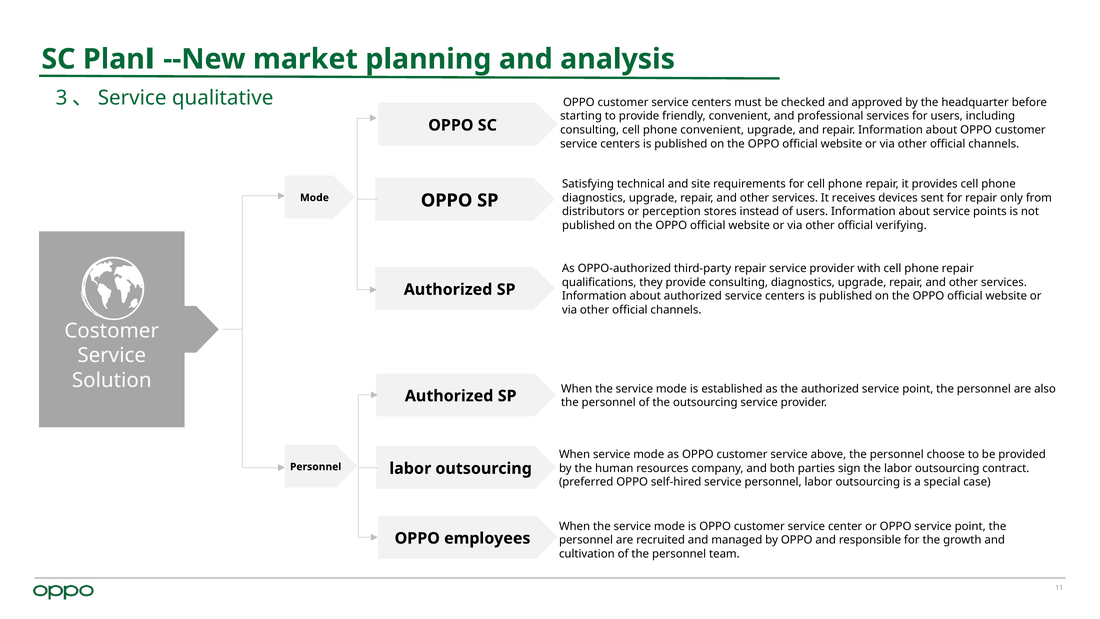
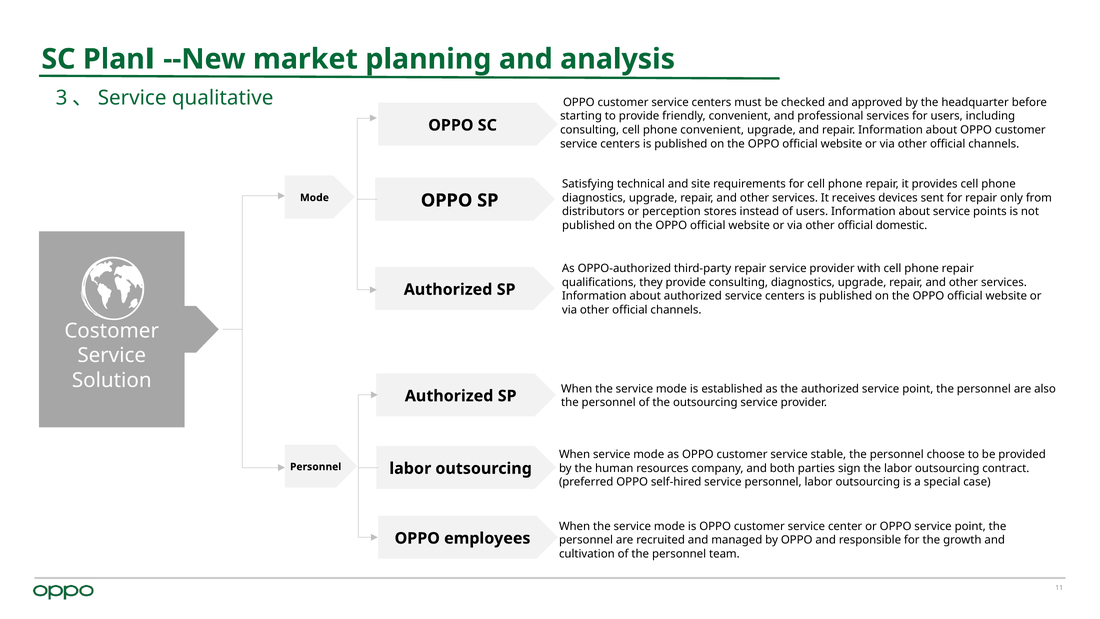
verifying: verifying -> domestic (902, 225)
above: above -> stable (828, 454)
